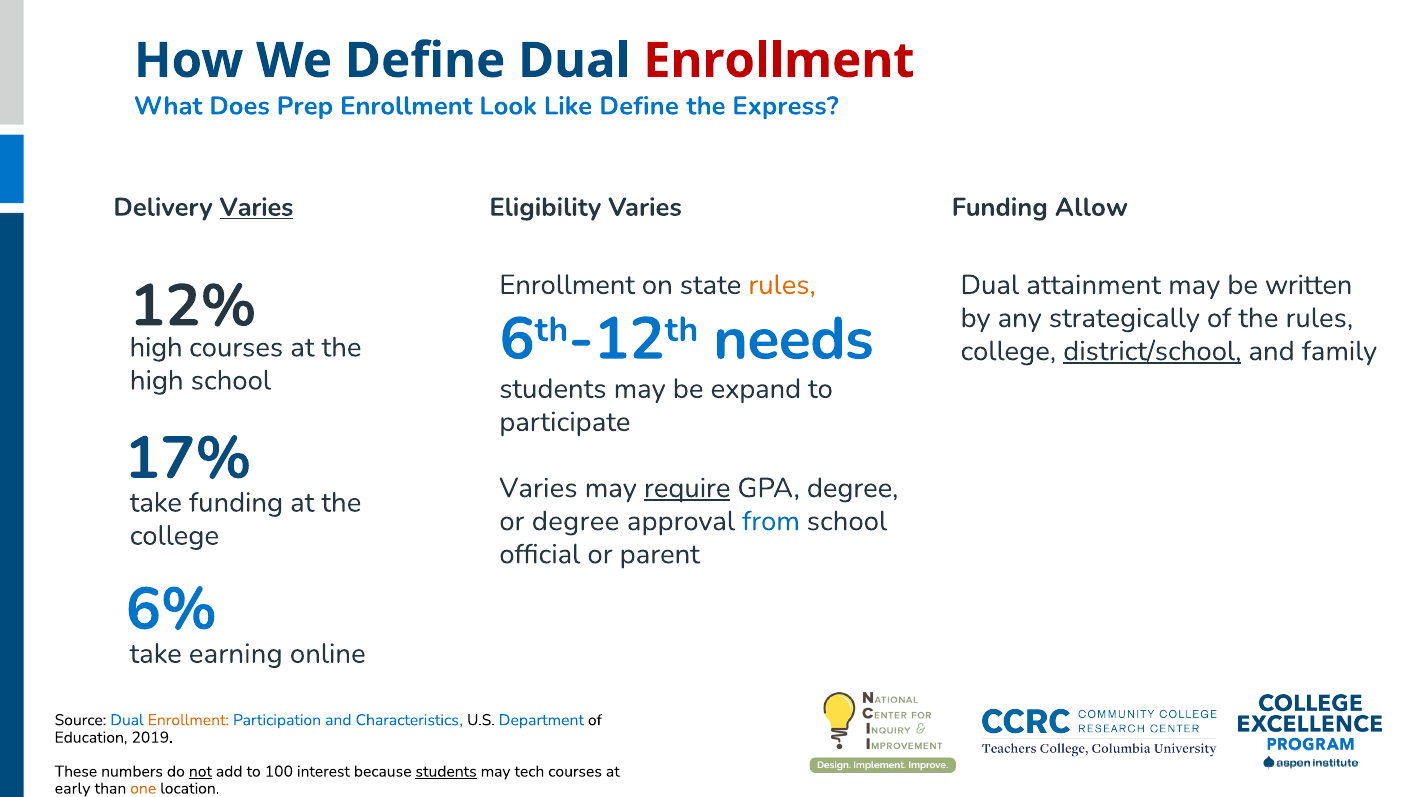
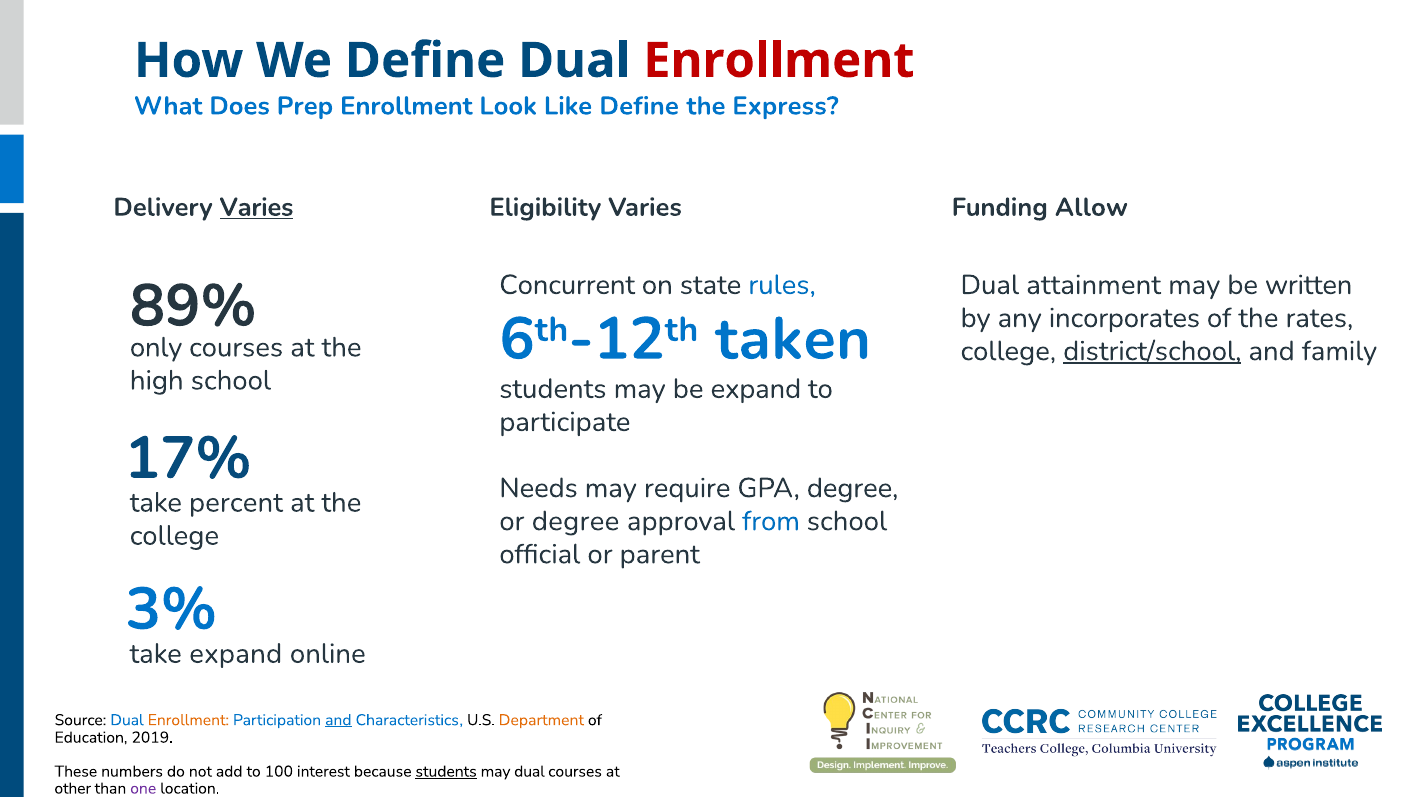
Enrollment: Enrollment -> Concurrent (567, 285)
rules colour: orange -> blue (782, 285)
12%: 12% -> 89% (193, 306)
strategically: strategically -> incorporates (1124, 318)
the rules: rules -> rates (1319, 318)
needs: needs -> taken (793, 339)
high: high -> only (156, 347)
Varies: Varies -> Needs (539, 488)
require underline: present -> none (687, 488)
take funding: funding -> percent (236, 503)
6%: 6% -> 3% (171, 609)
take earning: earning -> expand (236, 654)
and underline: none -> present (338, 720)
Department colour: blue -> orange (541, 720)
not underline: present -> none (200, 771)
may tech: tech -> dual (529, 771)
early: early -> other (73, 788)
one colour: orange -> purple (143, 788)
